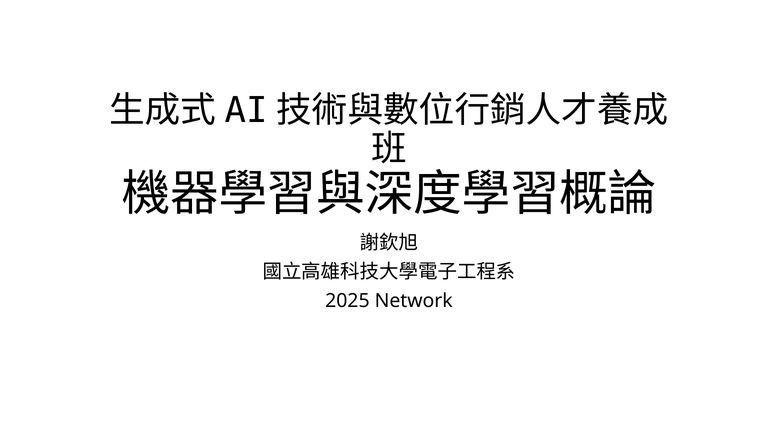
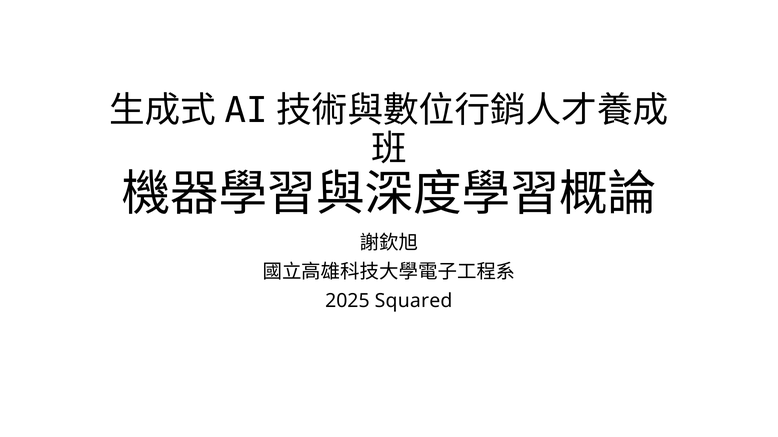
Network: Network -> Squared (414, 301)
